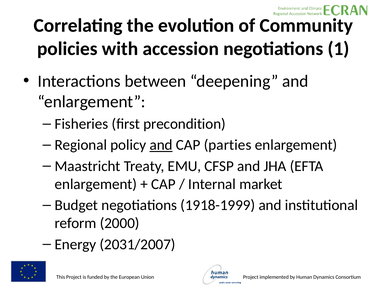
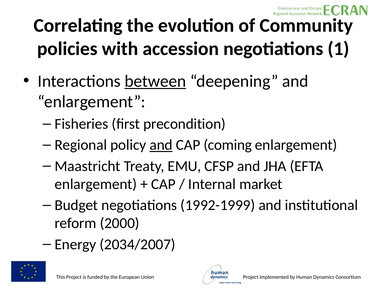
between underline: none -> present (155, 81)
parties: parties -> coming (228, 145)
1918-1999: 1918-1999 -> 1992-1999 (218, 205)
2031/2007: 2031/2007 -> 2034/2007 (138, 245)
